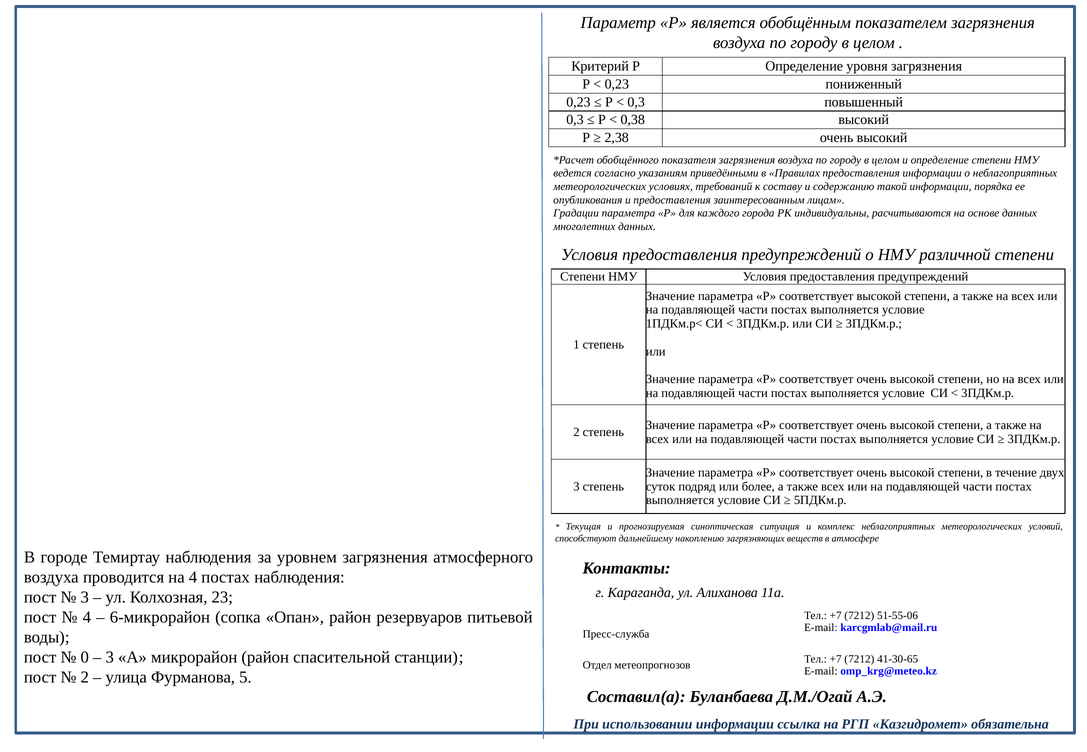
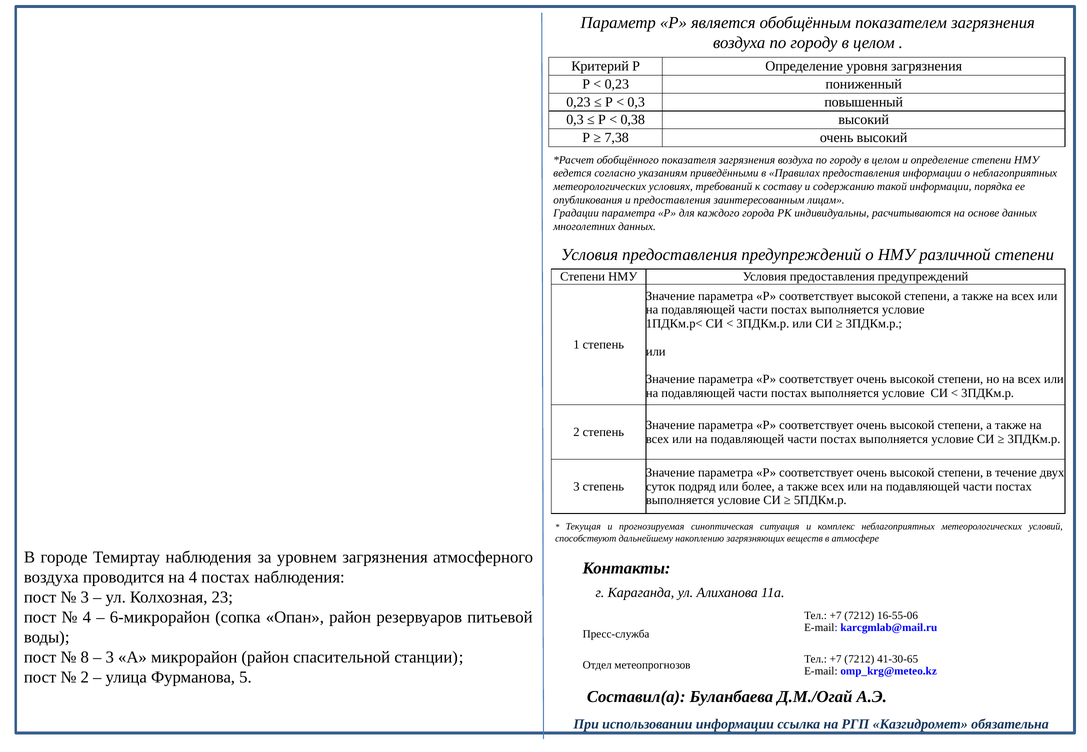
2,38: 2,38 -> 7,38 (617, 138)
51-55-06: 51-55-06 -> 16-55-06 (898, 616)
0: 0 -> 8 (85, 658)
